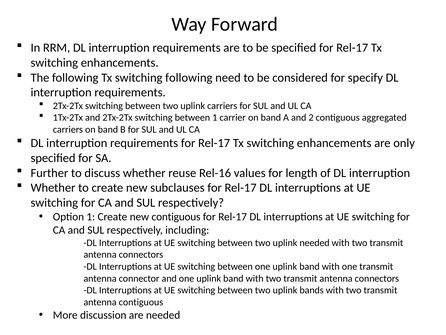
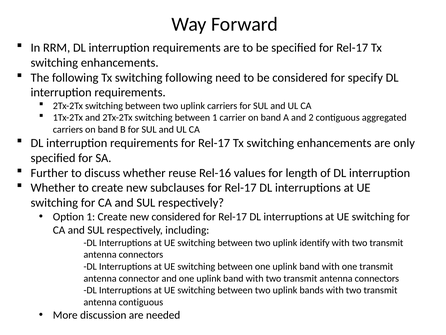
new contiguous: contiguous -> considered (176, 216)
uplink needed: needed -> identify (315, 242)
